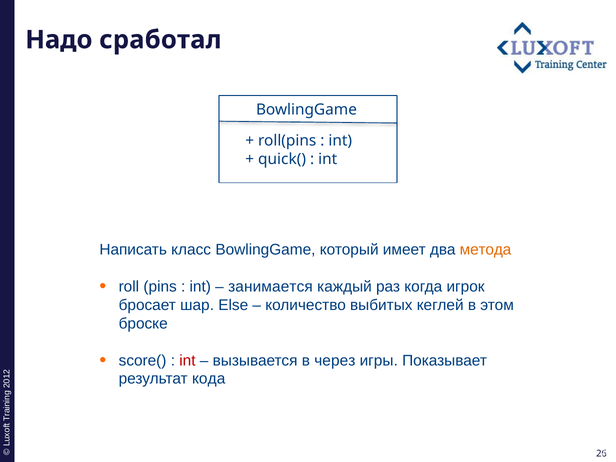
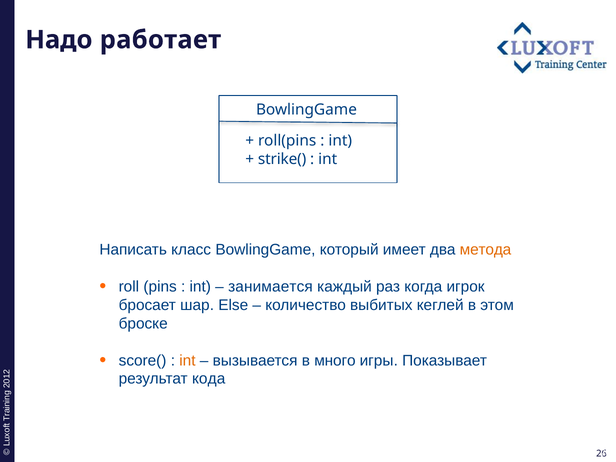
сработал: сработал -> работает (160, 40)
quick(: quick( -> strike( (282, 159)
int colour: red -> orange (187, 360)
через: через -> много (335, 360)
